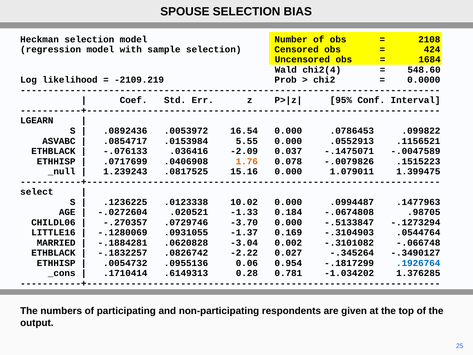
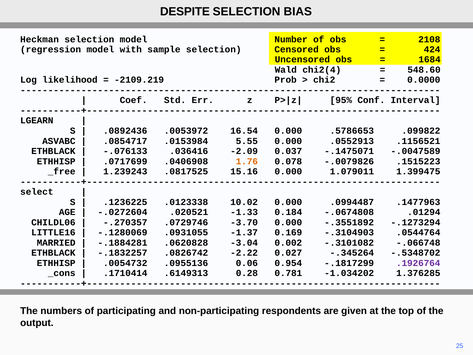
SPOUSE: SPOUSE -> DESPITE (185, 12)
.0786453: .0786453 -> .5786653 (352, 131)
_null: _null -> _free (62, 171)
.98705: .98705 -> .01294 (424, 212)
-.5133847: -.5133847 -> -.3551892 (349, 222)
-.3490127: -.3490127 -> -.5348702 (415, 253)
.1926764 colour: blue -> purple (418, 263)
